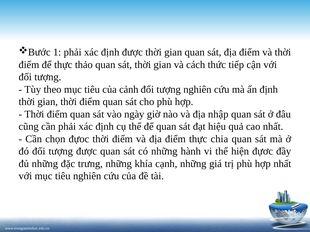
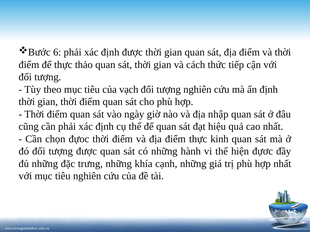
1: 1 -> 6 (57, 52)
cảnh: cảnh -> vạch (129, 90)
chia: chia -> kinh (219, 139)
